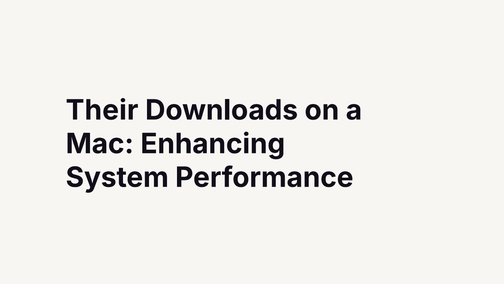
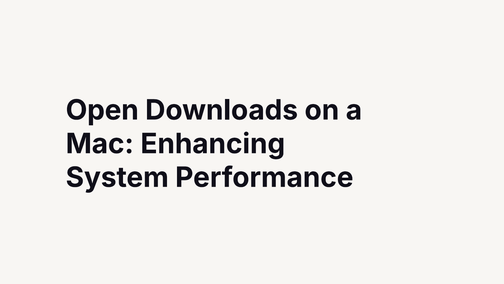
Their: Their -> Open (102, 110)
